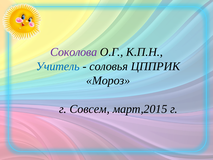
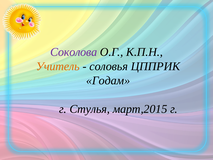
Учитель colour: blue -> orange (58, 66)
Мороз: Мороз -> Годам (108, 80)
Совсем: Совсем -> Стулья (90, 109)
